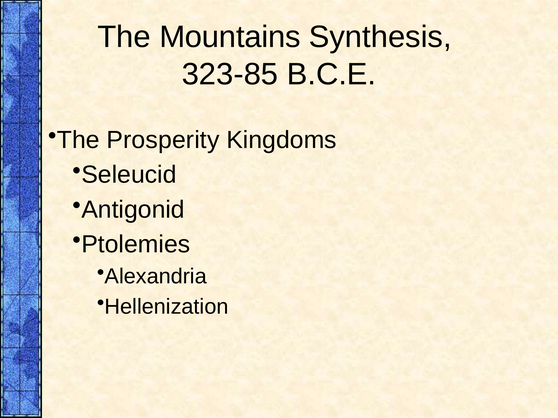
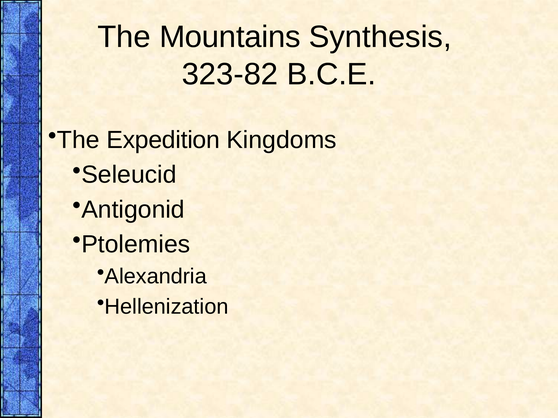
323-85: 323-85 -> 323-82 (230, 74)
Prosperity: Prosperity -> Expedition (163, 140)
